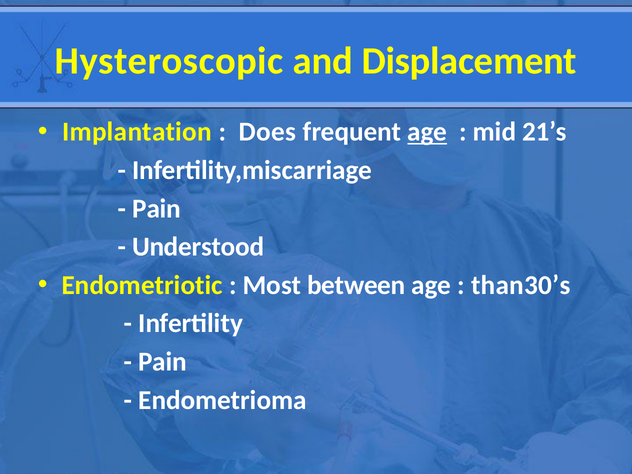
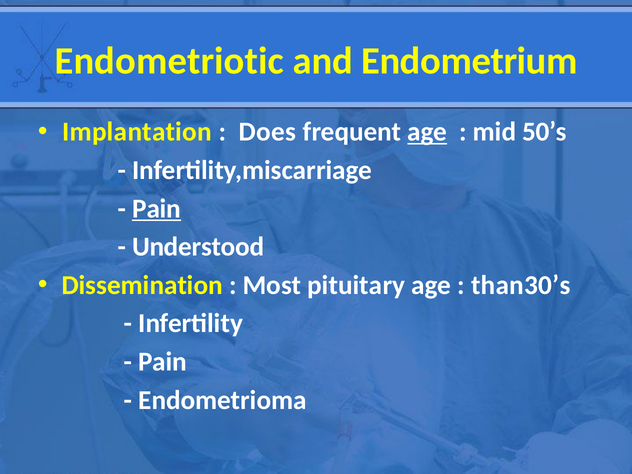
Hysteroscopic: Hysteroscopic -> Endometriotic (169, 61)
Displacement: Displacement -> Endometrium (469, 61)
21’s: 21’s -> 50’s (544, 132)
Pain underline: none -> present (157, 209)
Endometriotic: Endometriotic -> Dissemination (142, 285)
between: between -> pituitary (356, 285)
